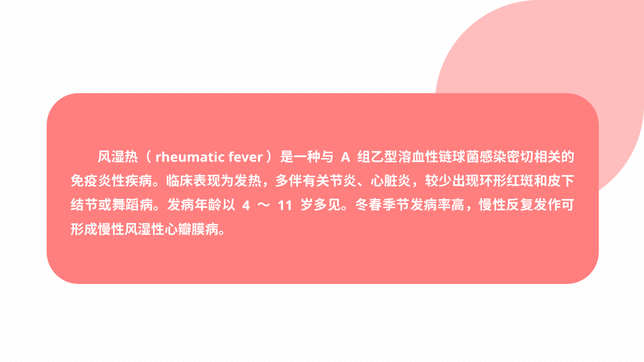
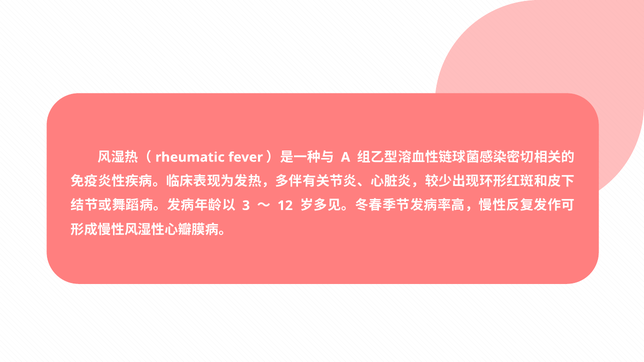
4: 4 -> 3 (246, 206)
11: 11 -> 12 (285, 206)
